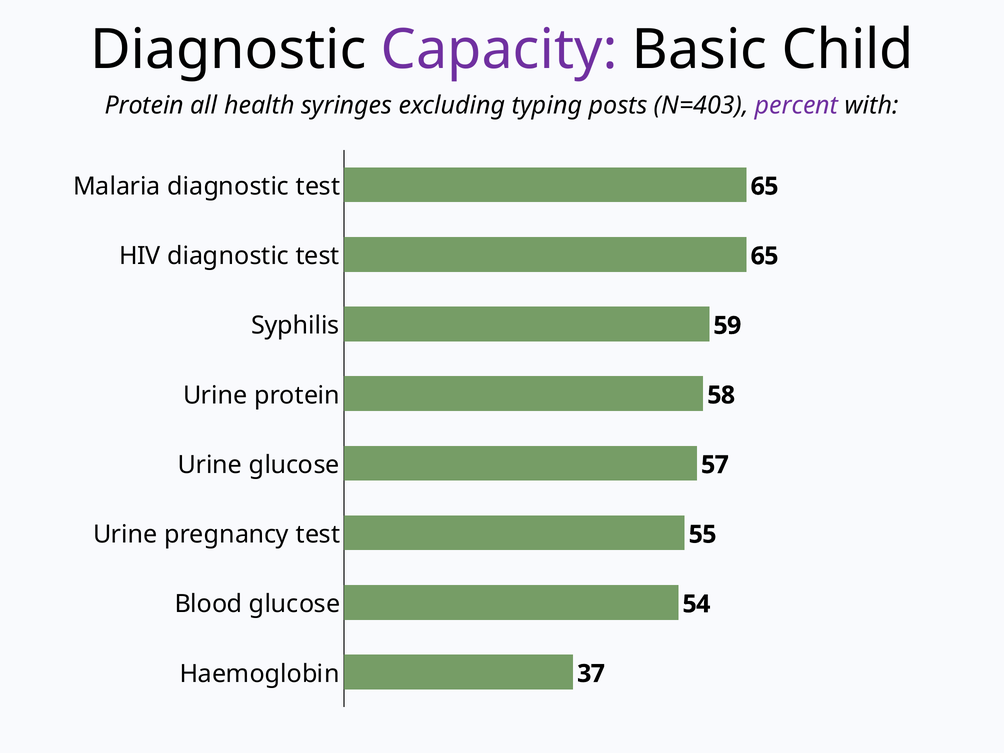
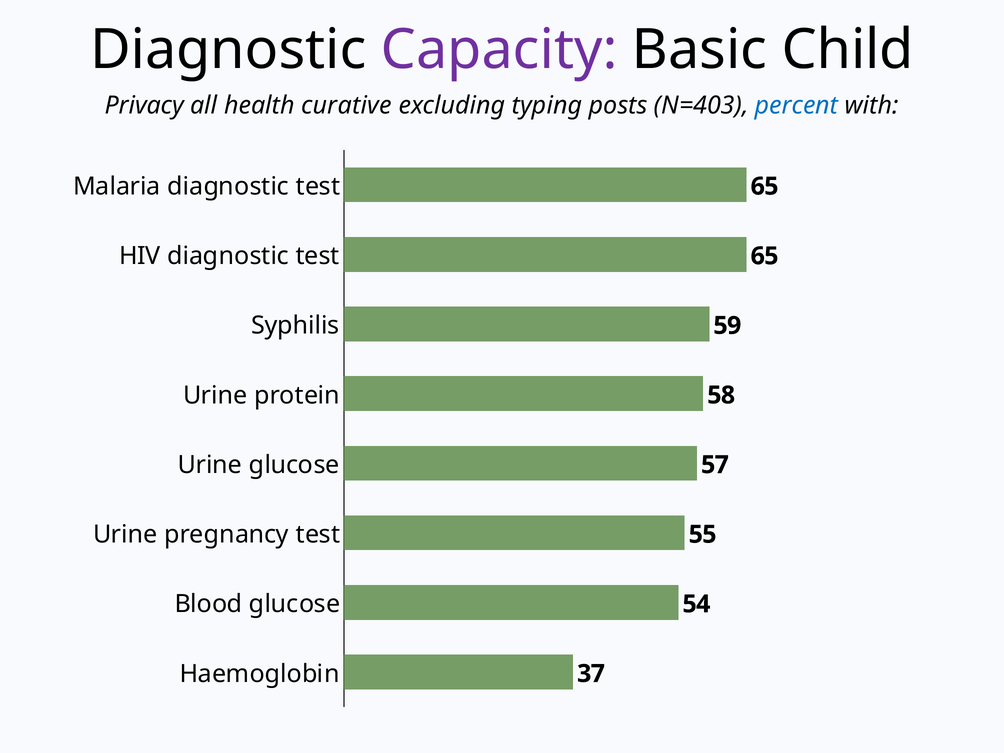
Protein: Protein -> Privacy (144, 105)
syringes: syringes -> curative (347, 105)
percent colour: purple -> blue (797, 105)
